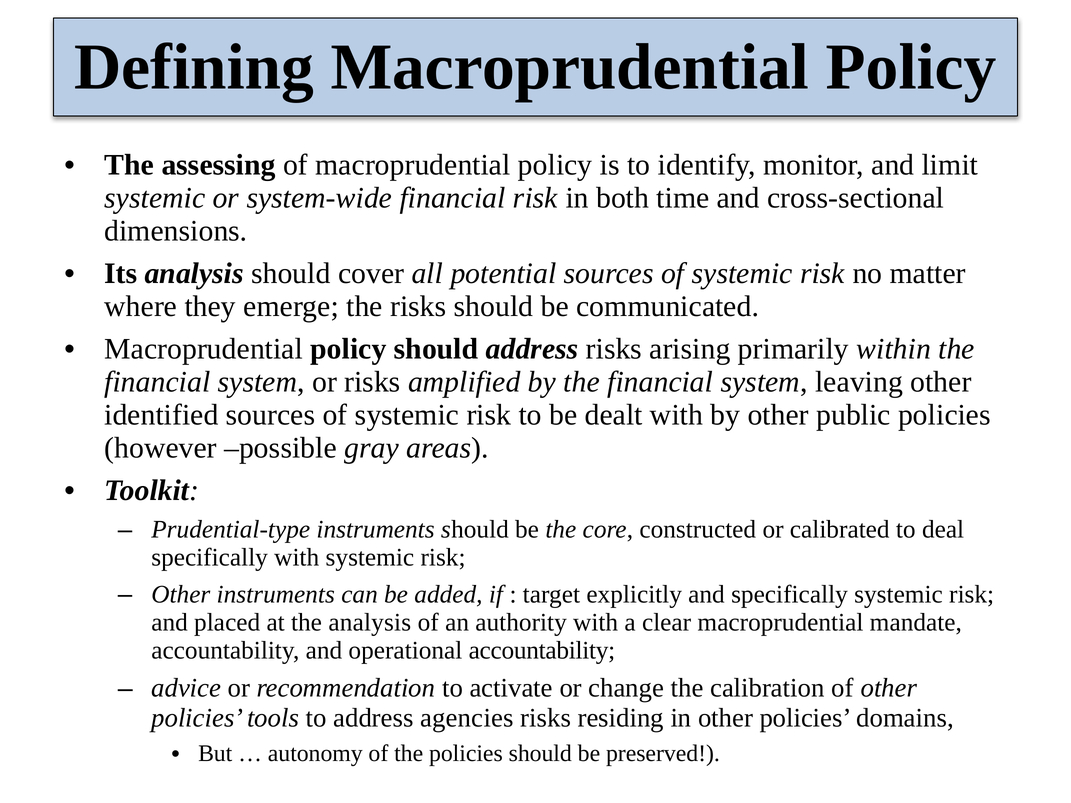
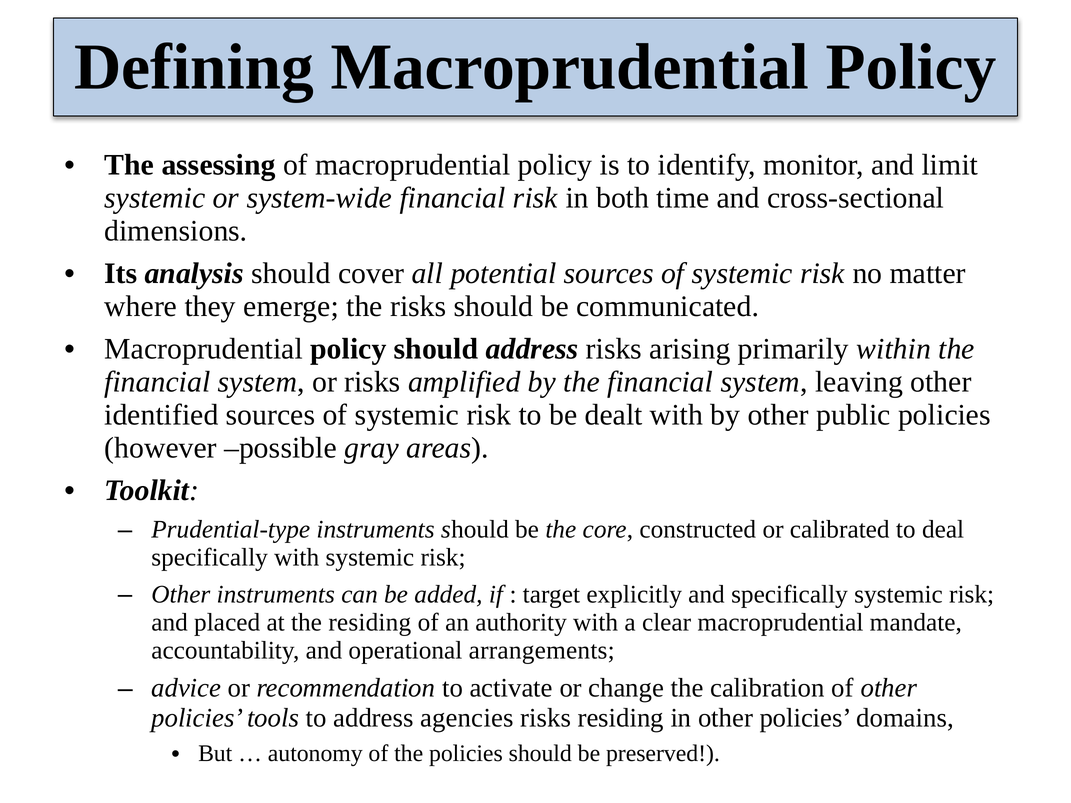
the analysis: analysis -> residing (370, 623)
operational accountability: accountability -> arrangements (542, 651)
